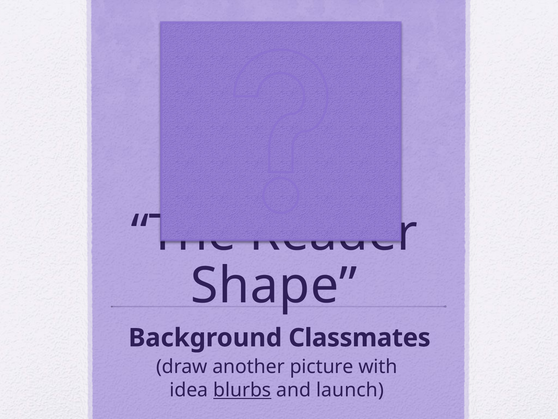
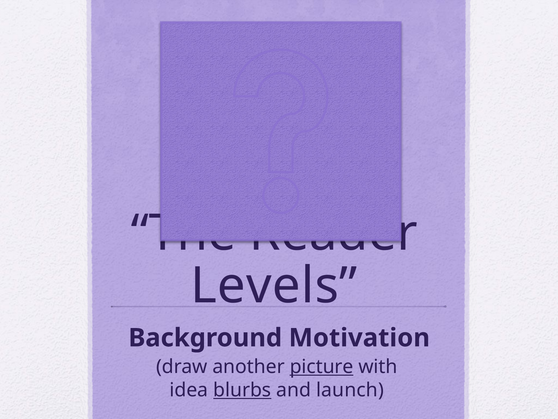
Shape: Shape -> Levels (274, 286)
Classmates: Classmates -> Motivation (359, 337)
picture underline: none -> present (322, 366)
